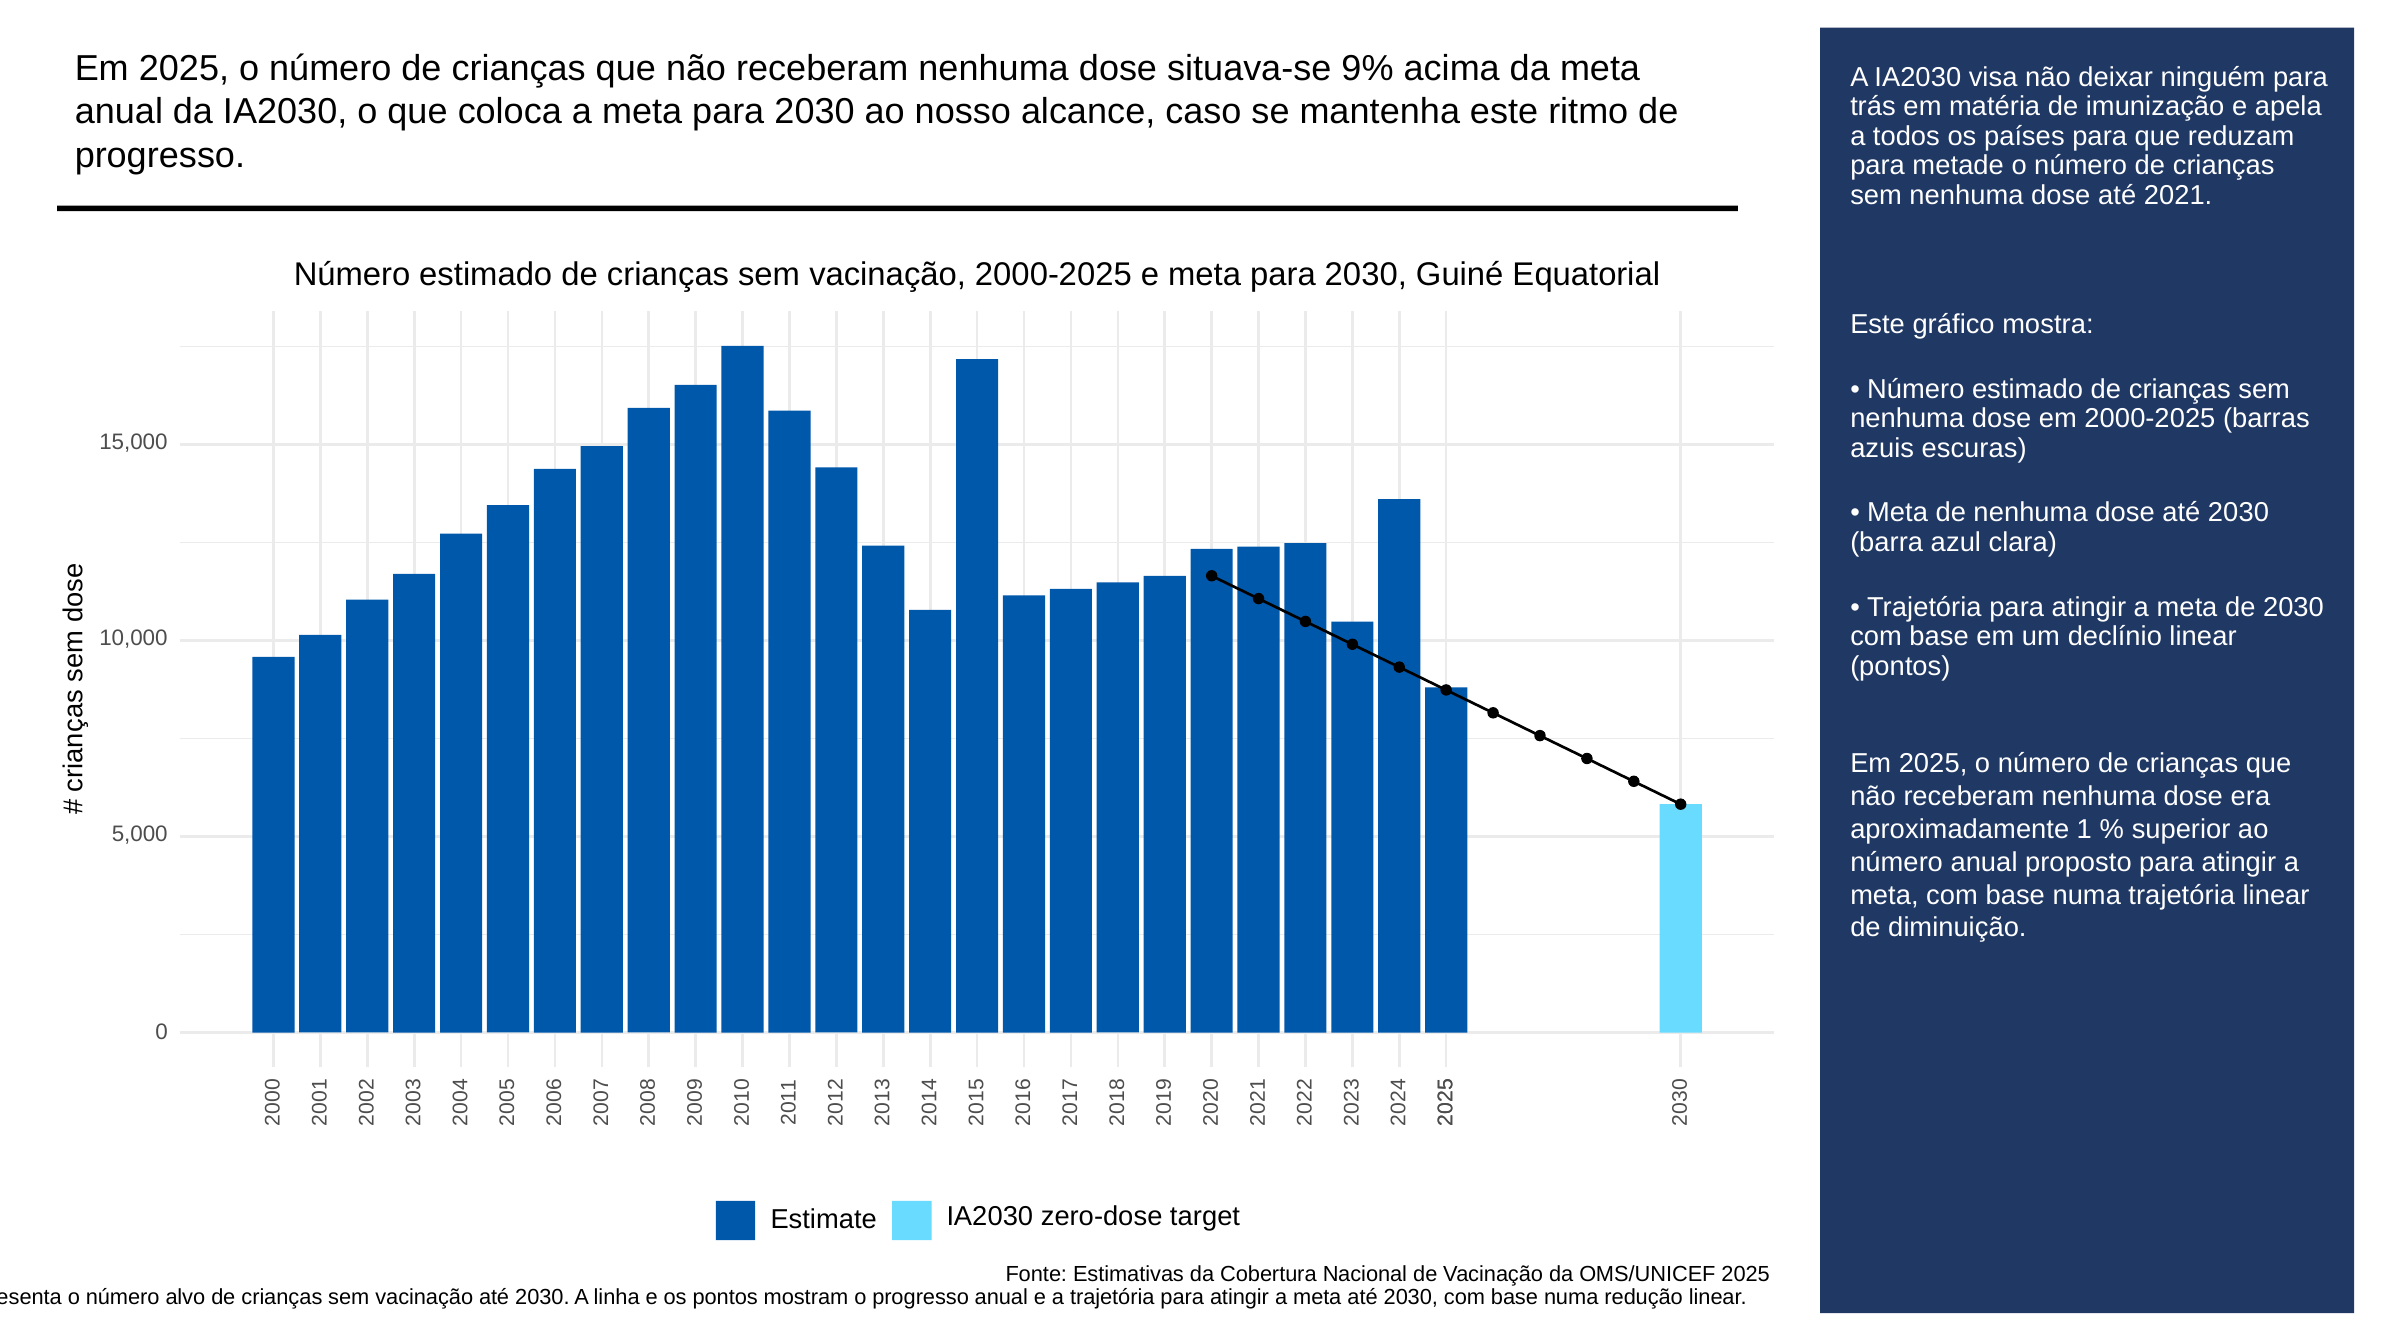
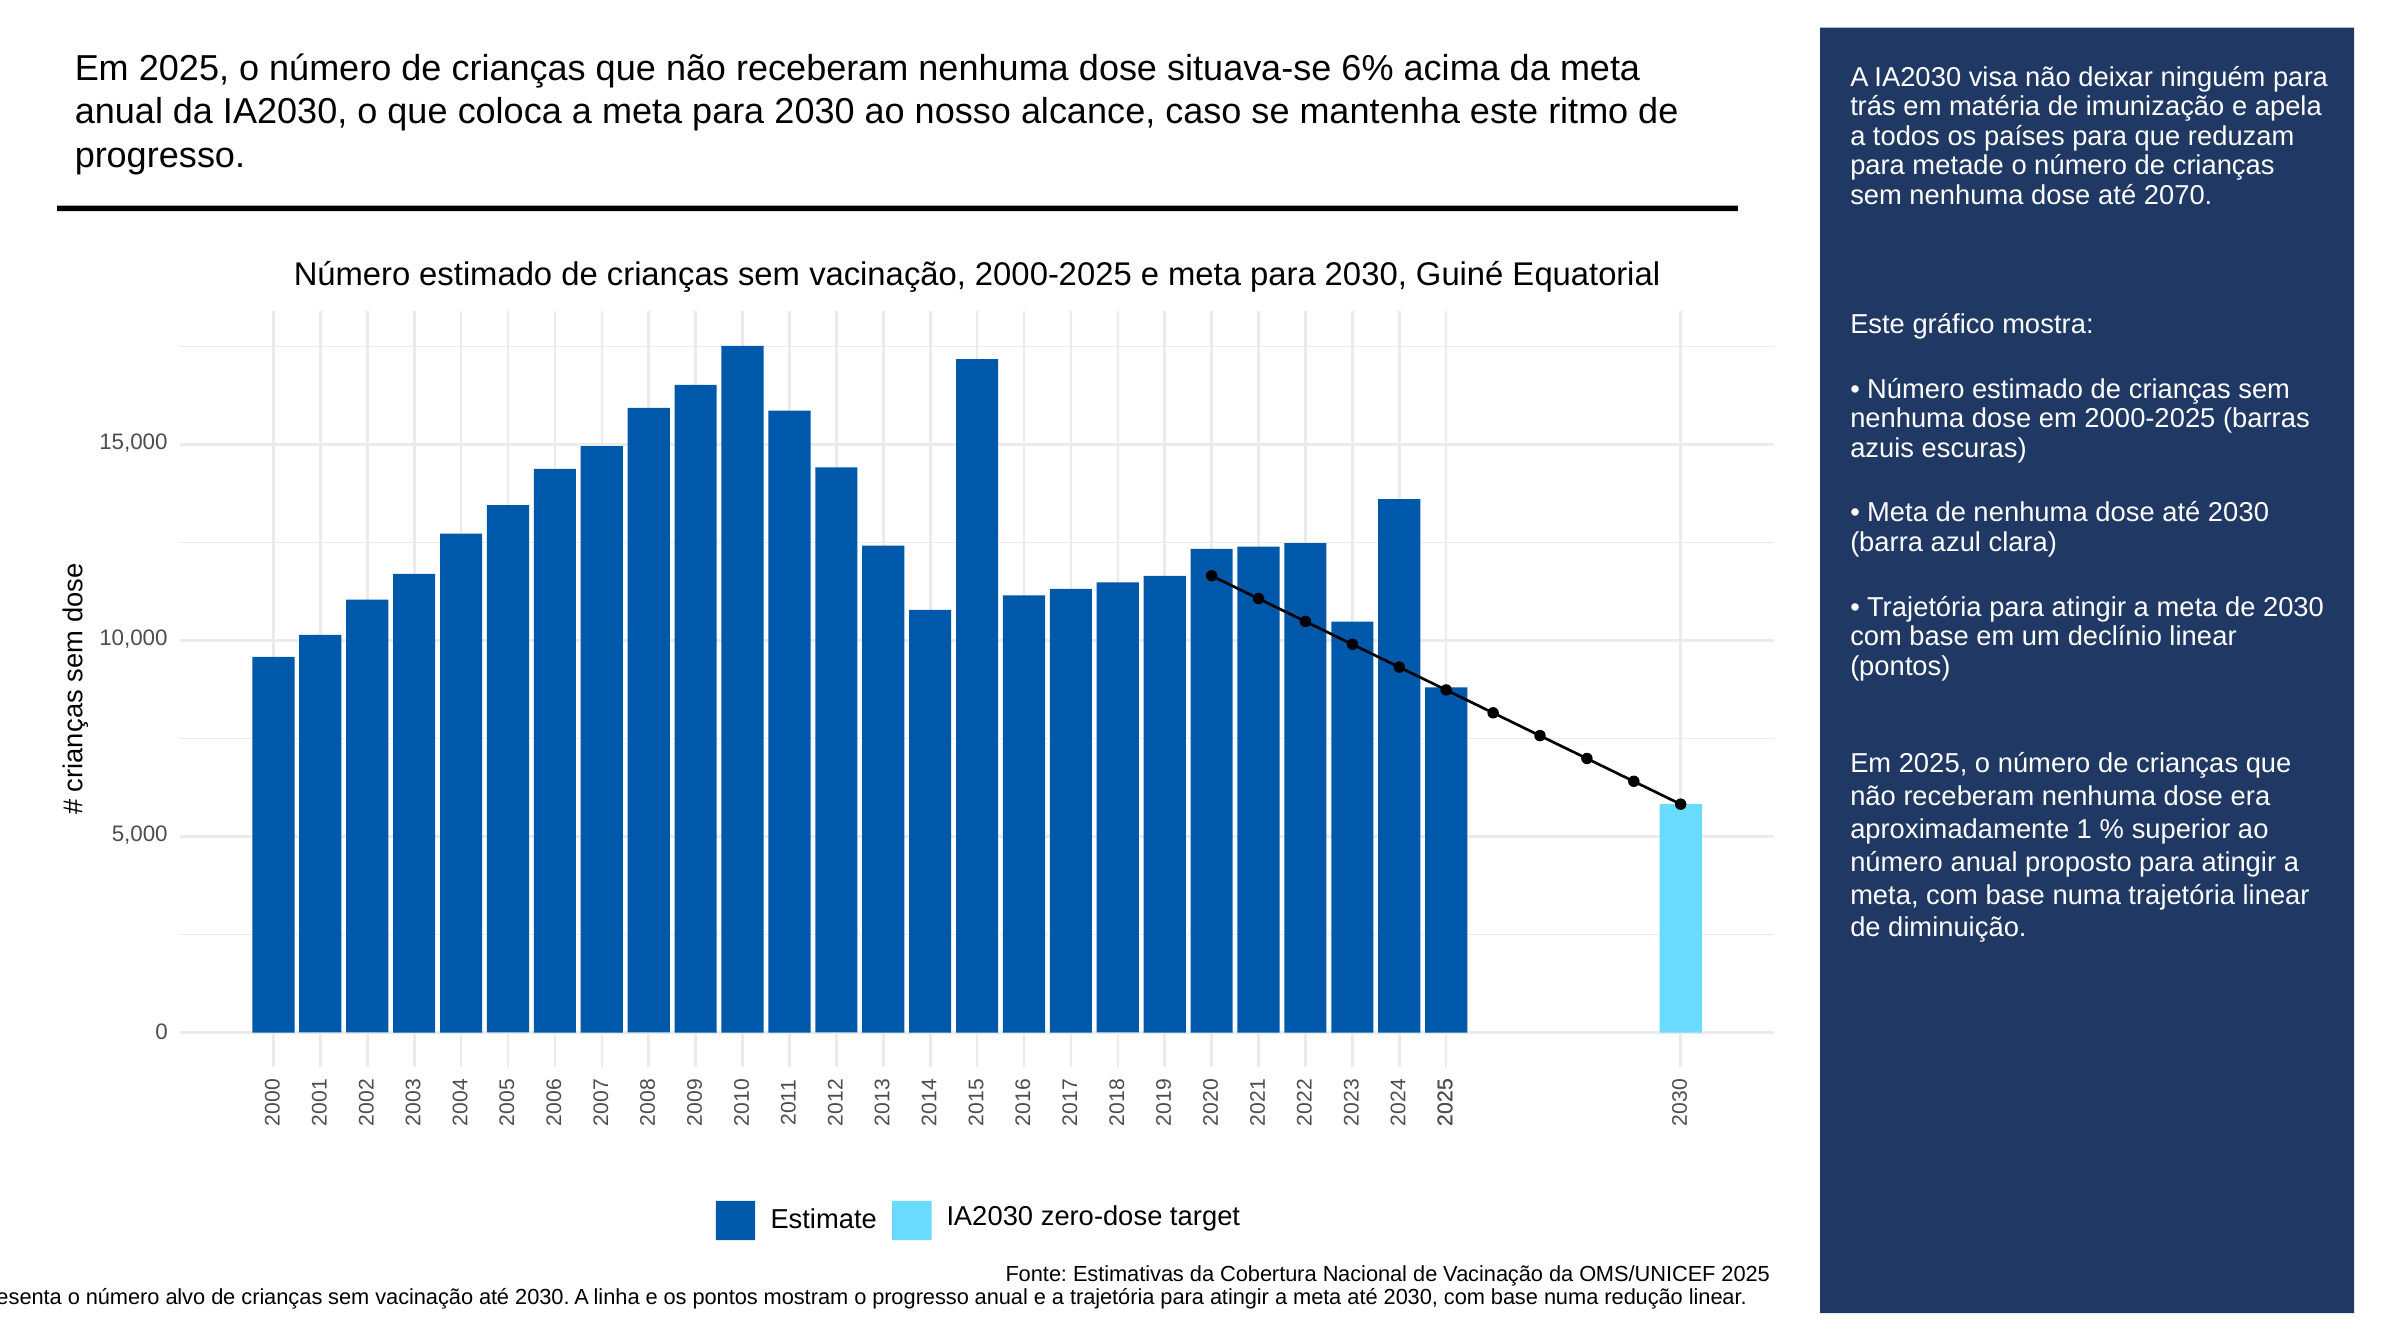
9%: 9% -> 6% (1367, 69)
2021: 2021 -> 2070 (2178, 195)
